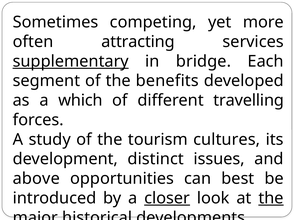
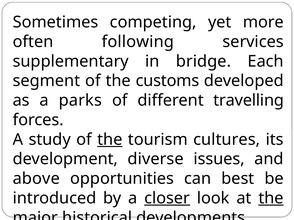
attracting: attracting -> following (138, 42)
supplementary underline: present -> none (71, 61)
benefits: benefits -> customs (167, 81)
which: which -> parks (80, 101)
the underline: none -> present (110, 140)
distinct: distinct -> diverse (156, 159)
